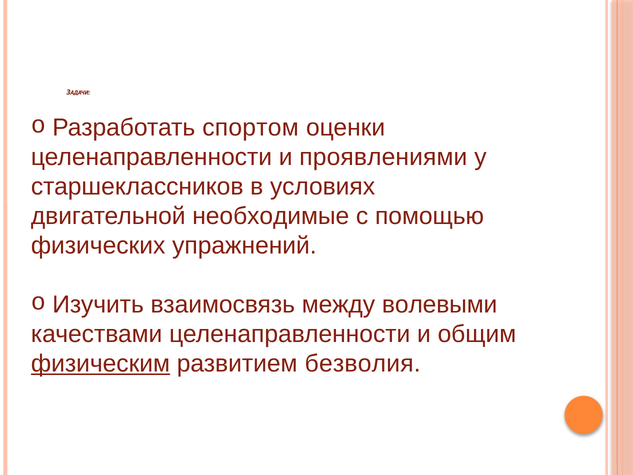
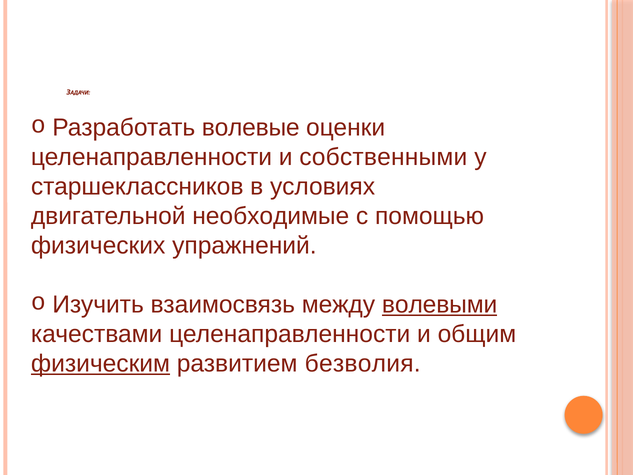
спортом: спортом -> волевые (251, 128)
проявлениями: проявлениями -> собственными (383, 157)
волевыми underline: none -> present (440, 305)
